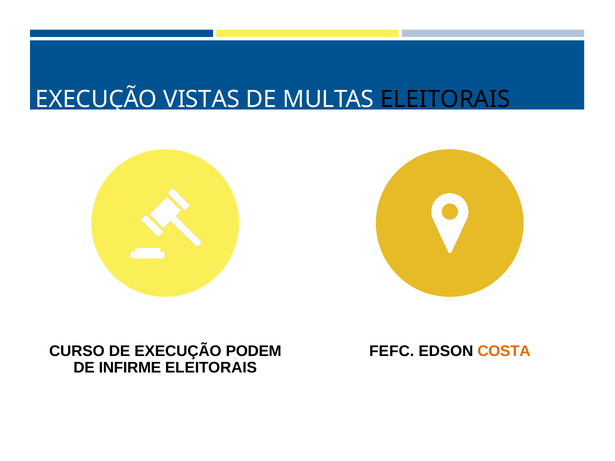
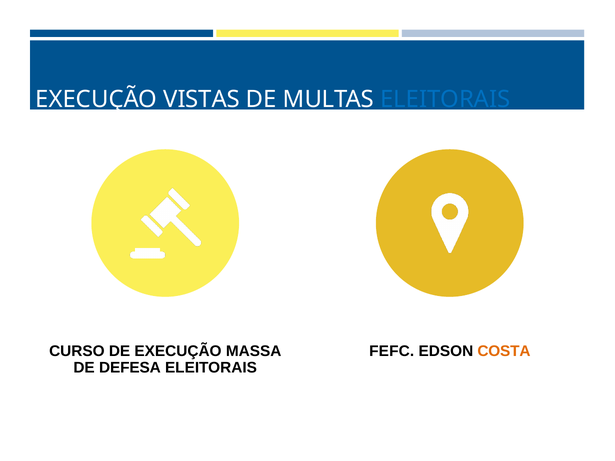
ELEITORAIS colour: black -> blue (445, 100)
PODEM: PODEM -> MASSA (254, 351)
INFIRME: INFIRME -> DEFESA (130, 368)
